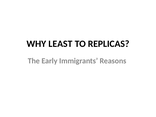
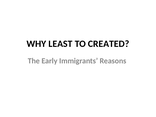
REPLICAS: REPLICAS -> CREATED (109, 44)
